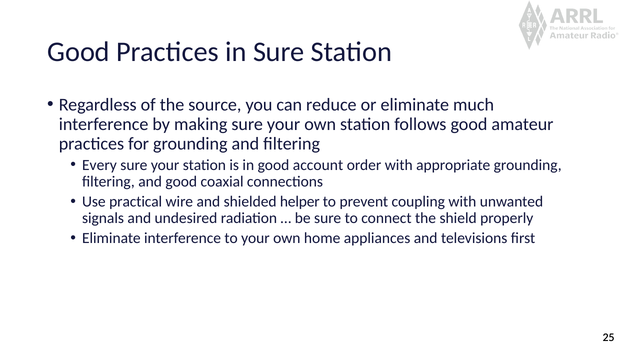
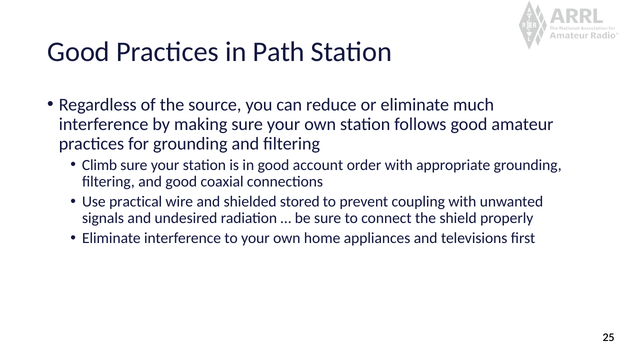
in Sure: Sure -> Path (279, 52)
Every: Every -> Climb (100, 165)
helper: helper -> stored (300, 202)
